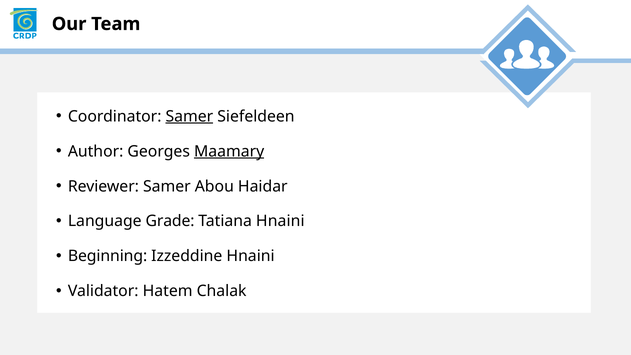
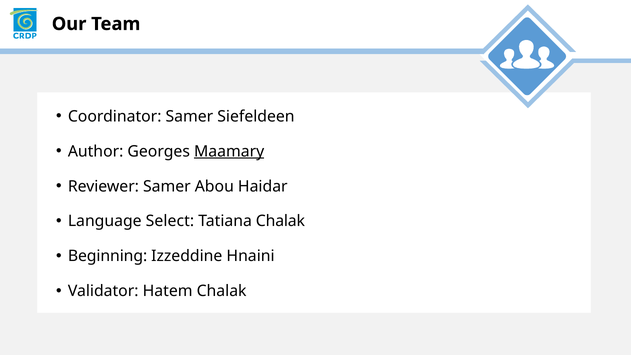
Samer underline: present -> none (189, 116)
Grade: Grade -> Select (170, 221)
Tatiana Hnaini: Hnaini -> Chalak (280, 221)
